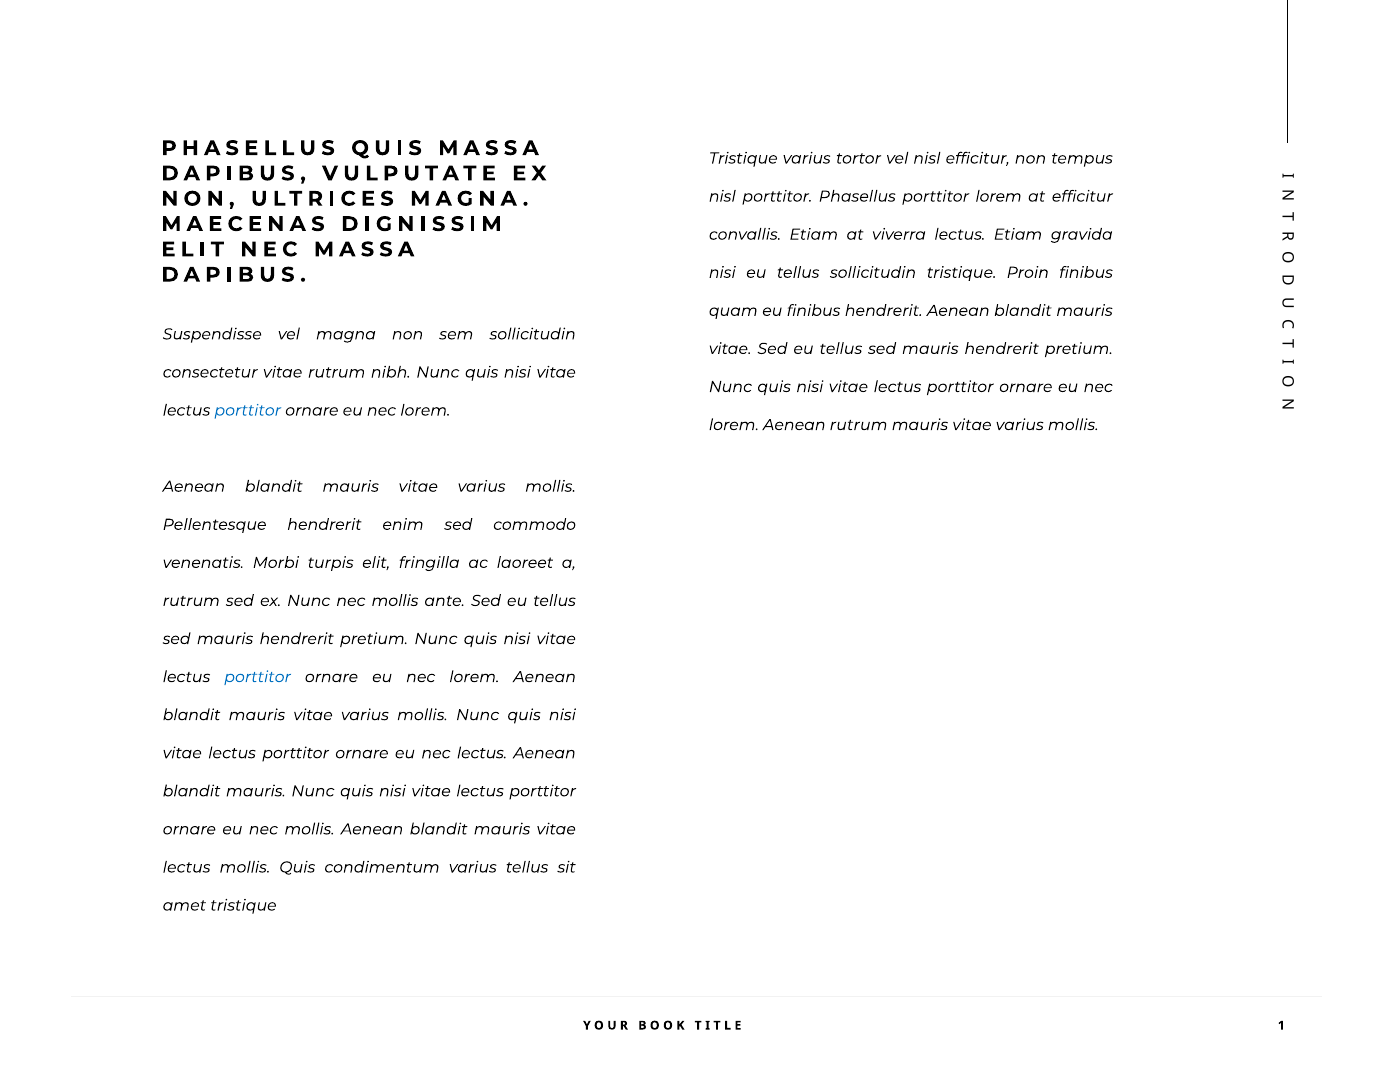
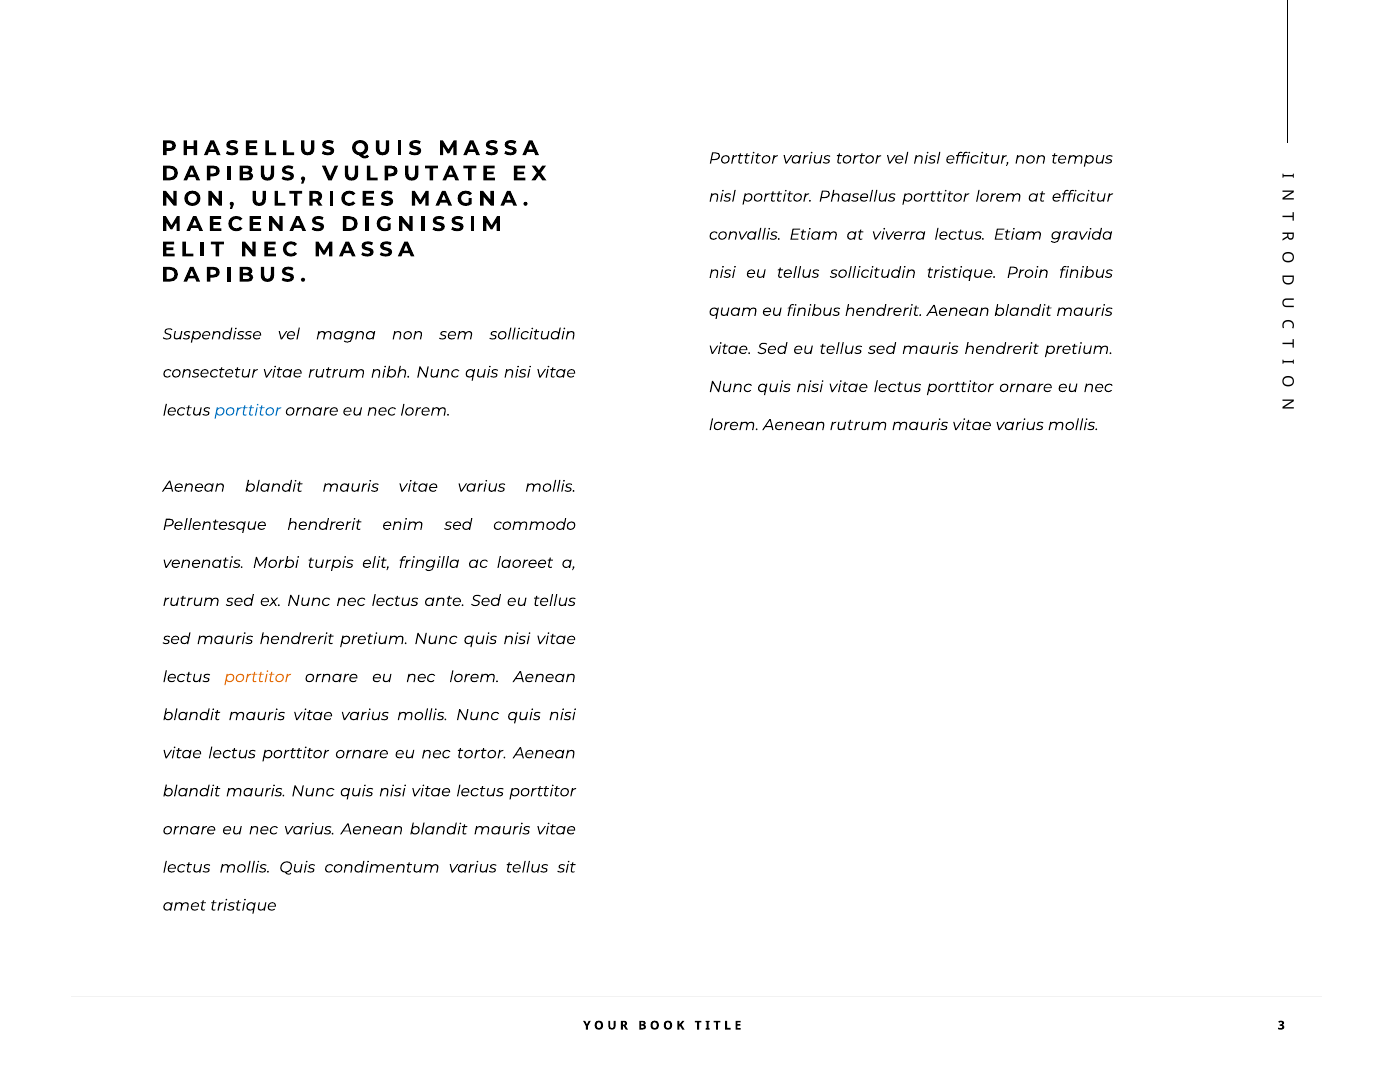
Tristique: Tristique -> Porttitor (743, 158)
Nunc nec mollis: mollis -> lectus (395, 601)
porttitor colour: blue -> orange (258, 677)
nec lectus: lectus -> tortor (482, 753)
eu nec mollis: mollis -> varius (309, 830)
1: 1 -> 3 (1281, 1026)
